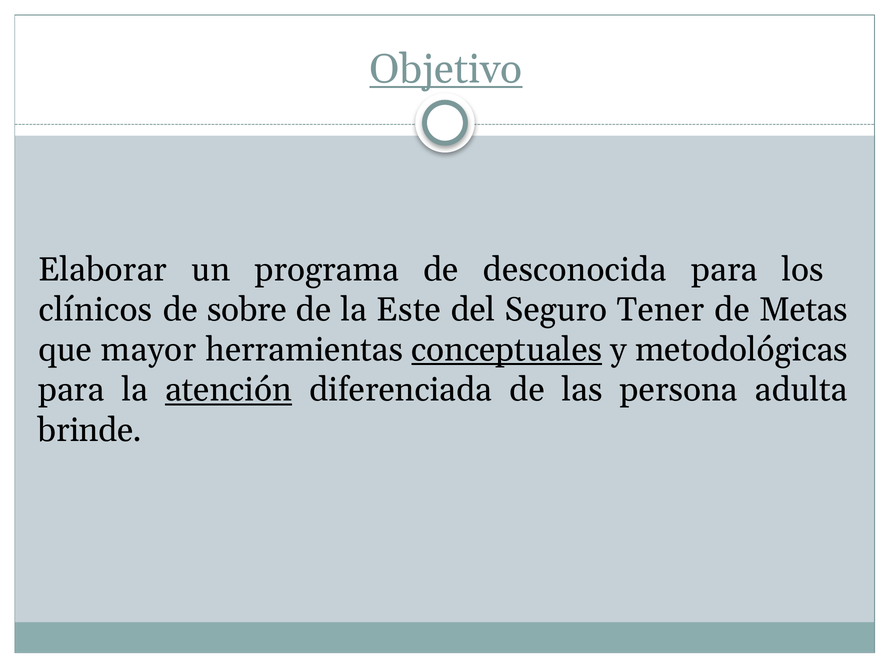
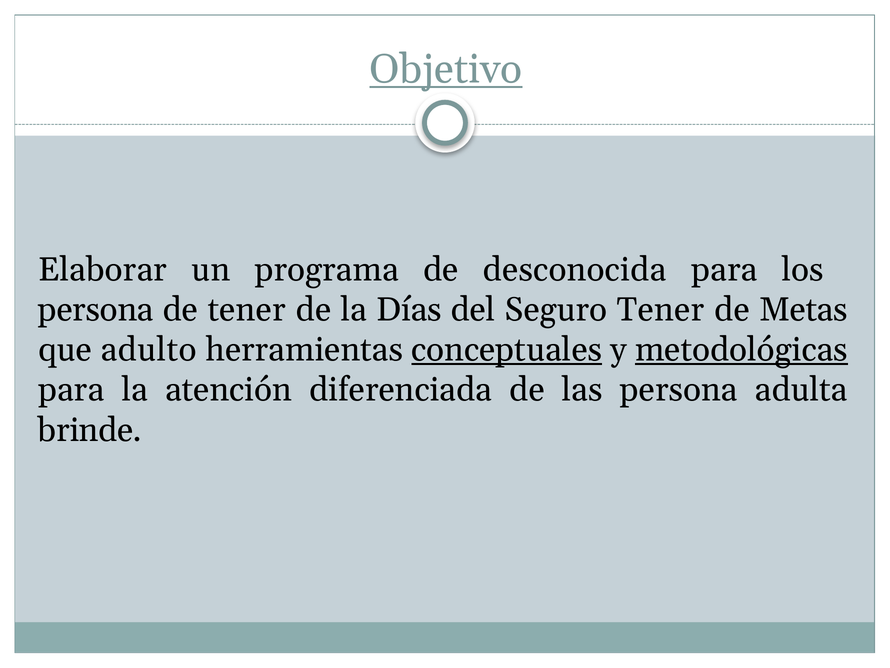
clínicos: clínicos -> persona (96, 309)
de sobre: sobre -> tener (247, 309)
Este: Este -> Días (409, 309)
mayor: mayor -> adulto (149, 350)
metodológicas underline: none -> present (741, 350)
atención underline: present -> none (229, 390)
